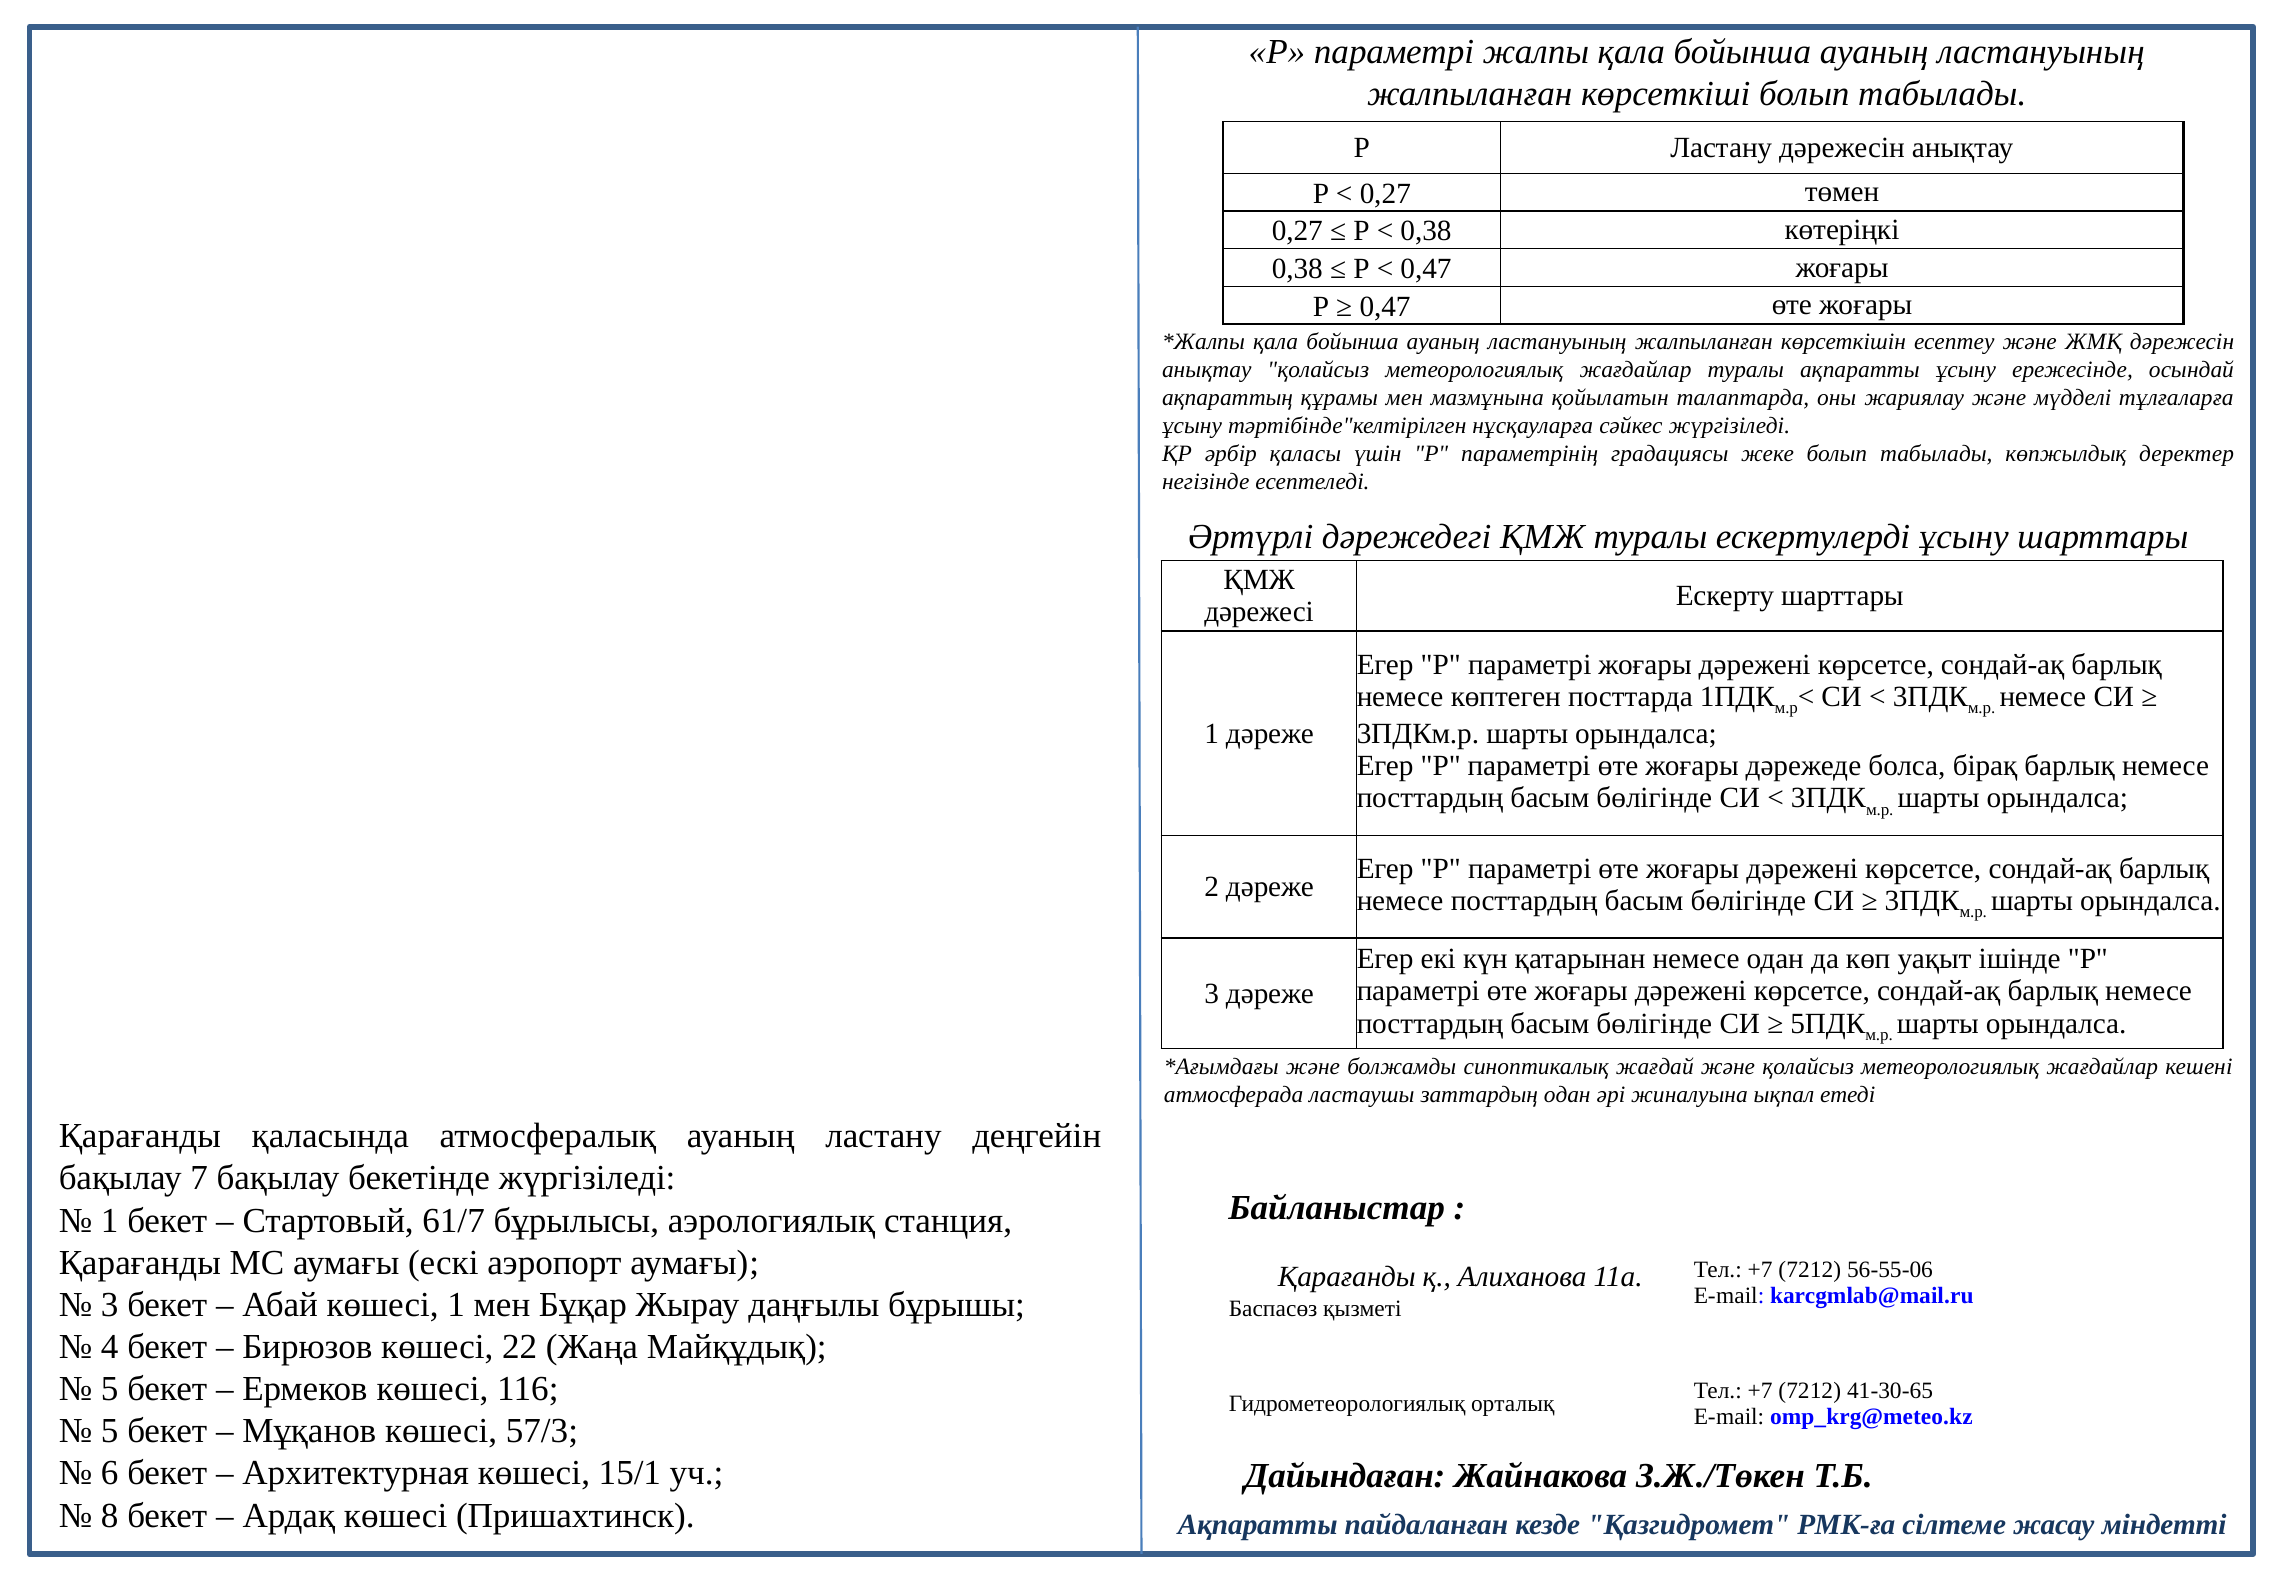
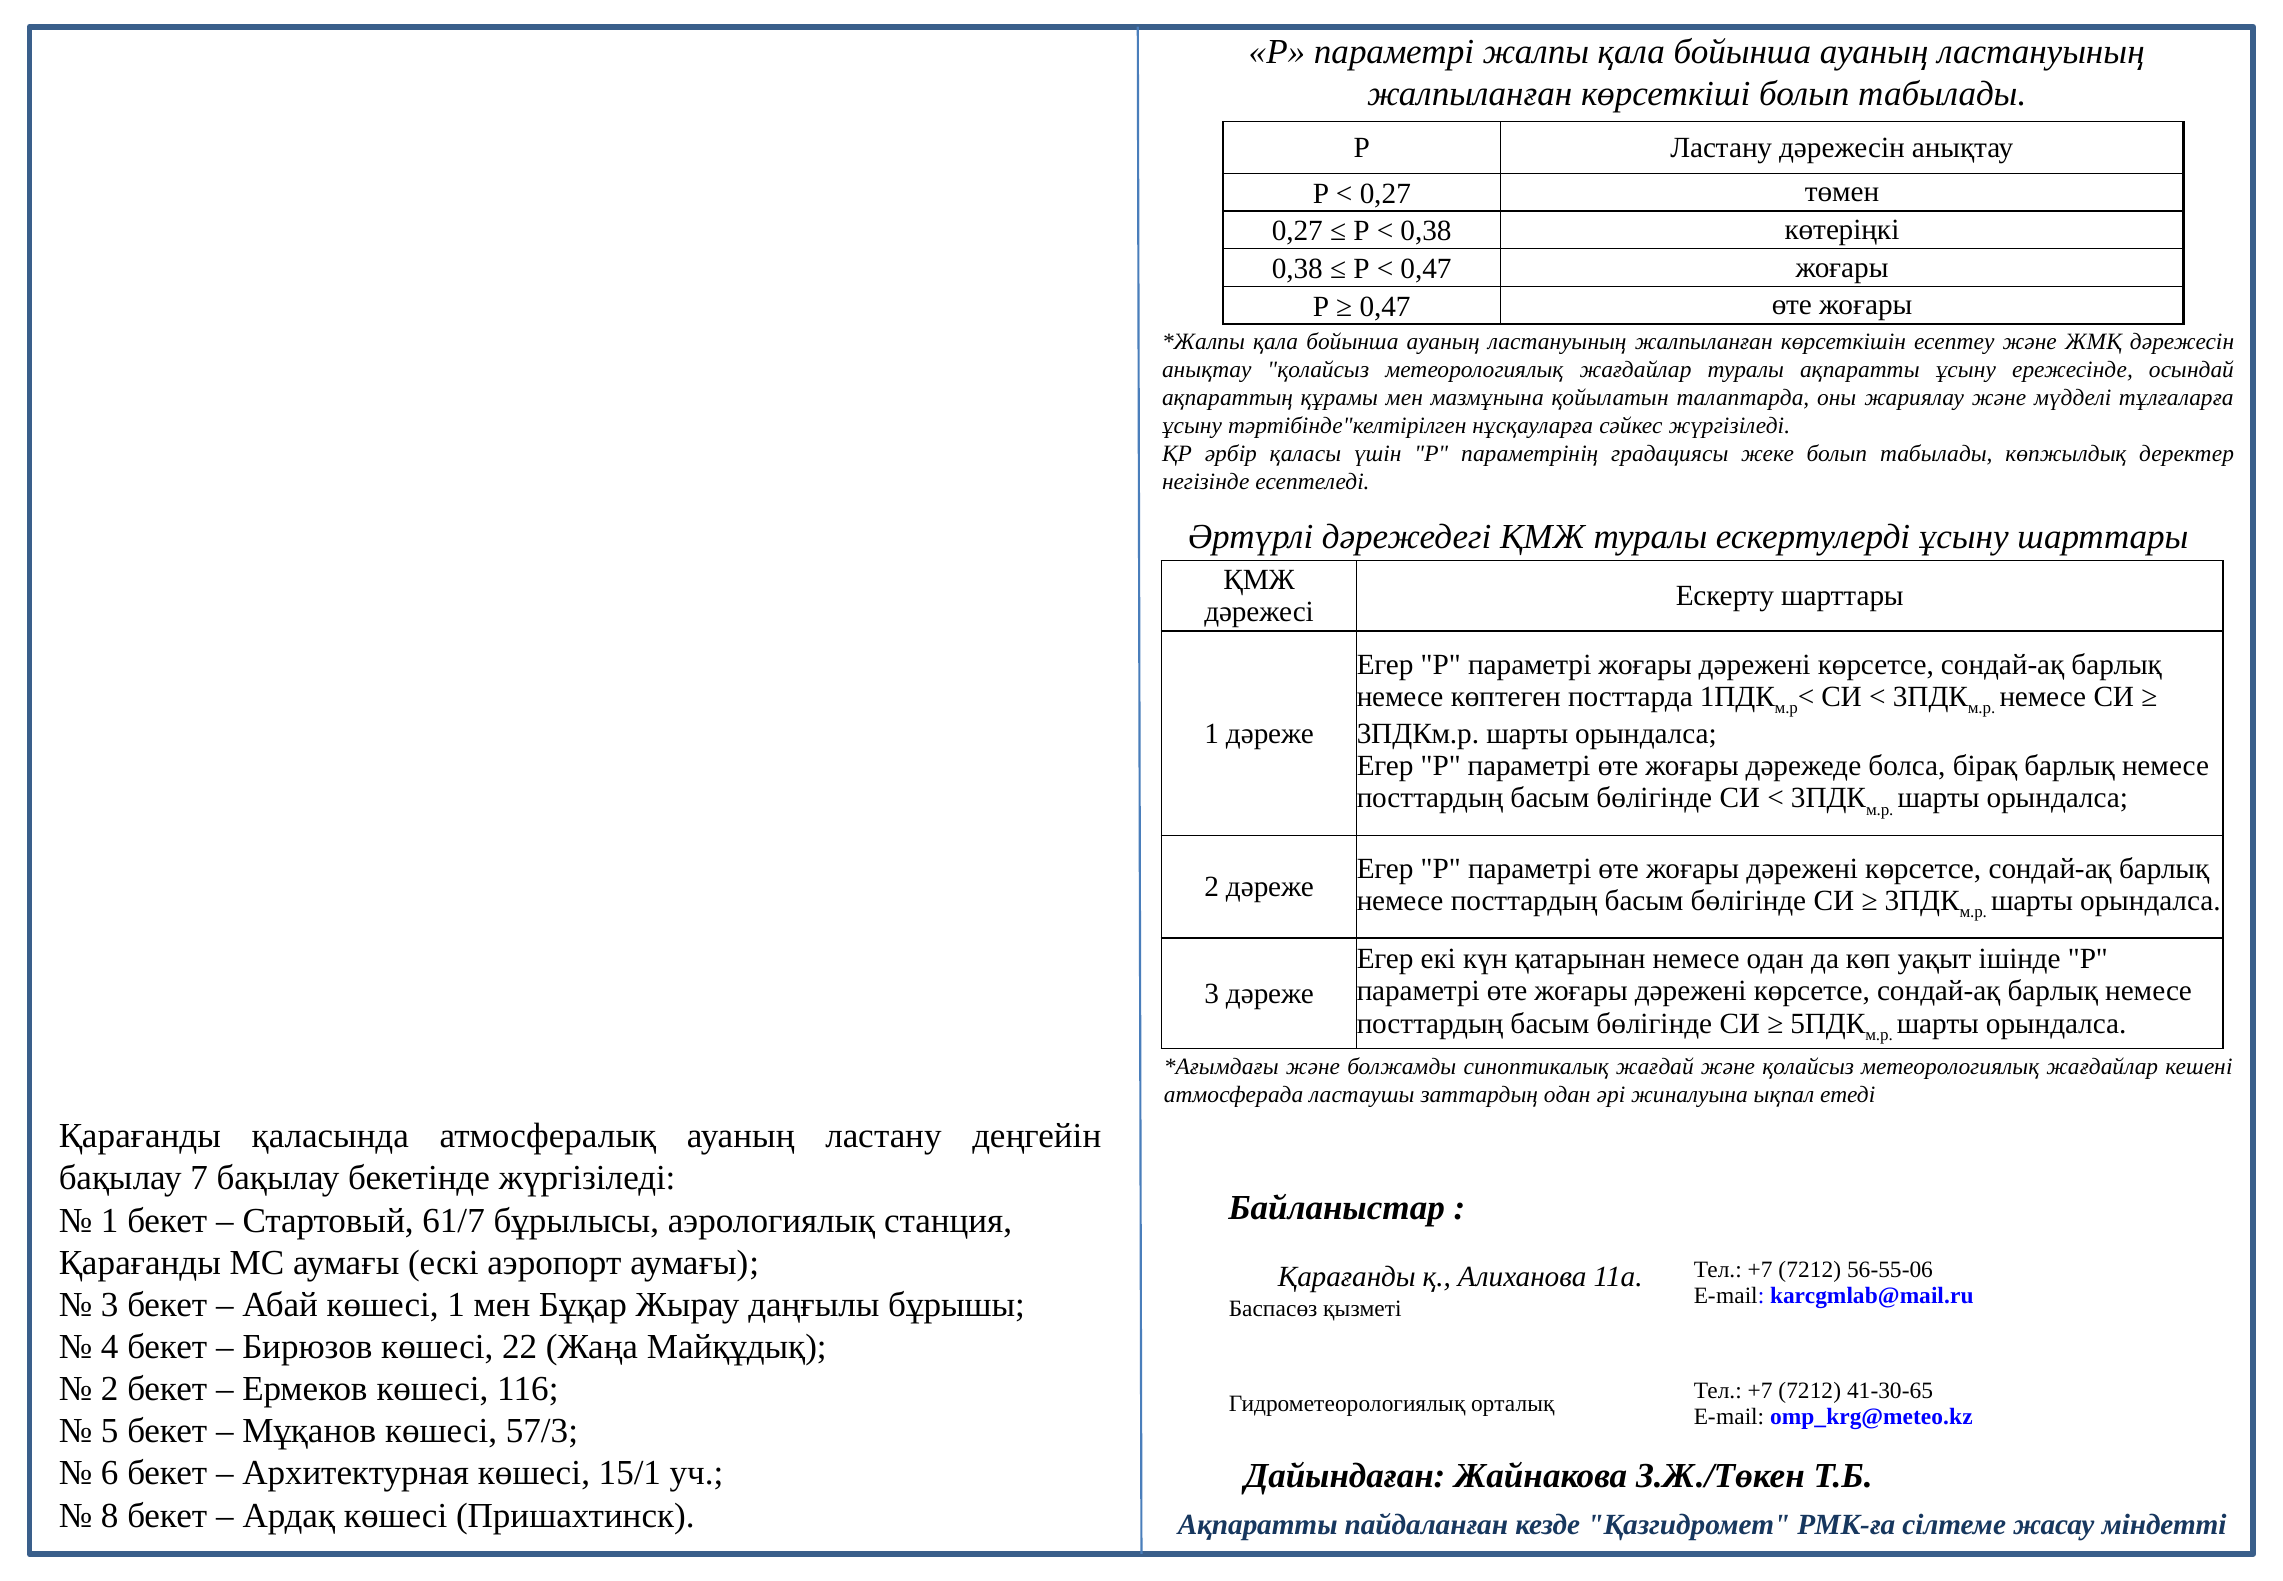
5: 5 -> 2 (110, 1389)
